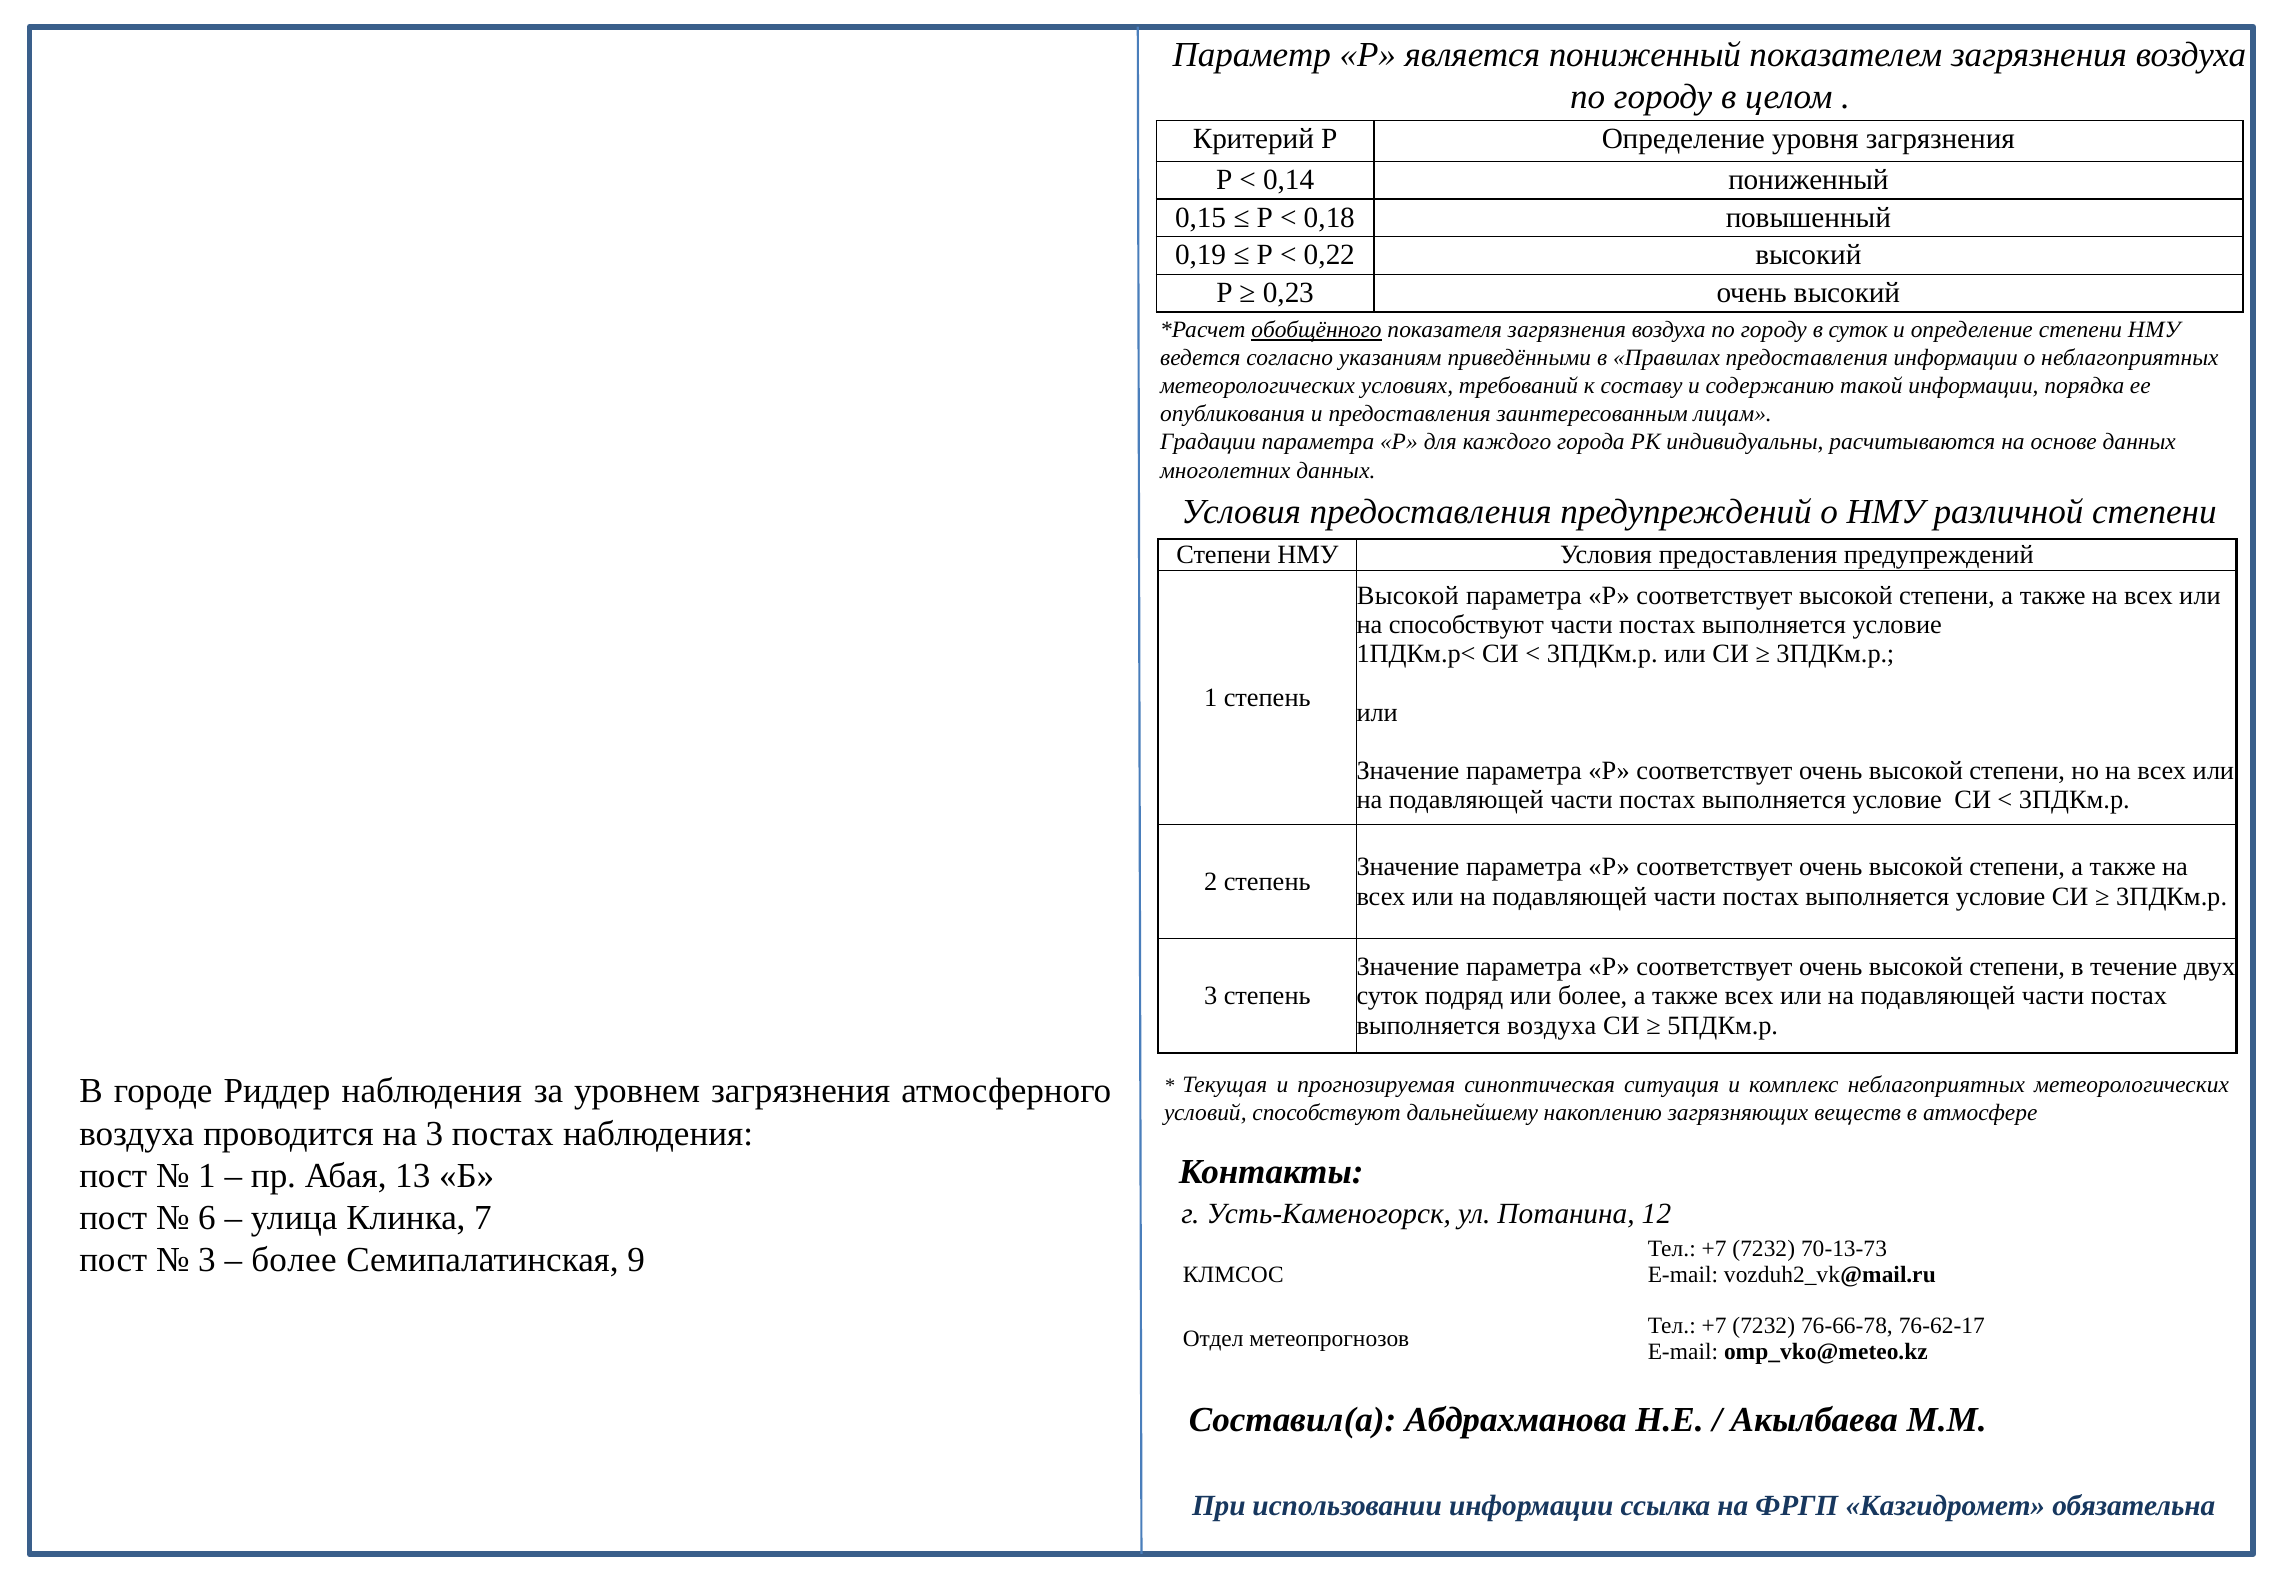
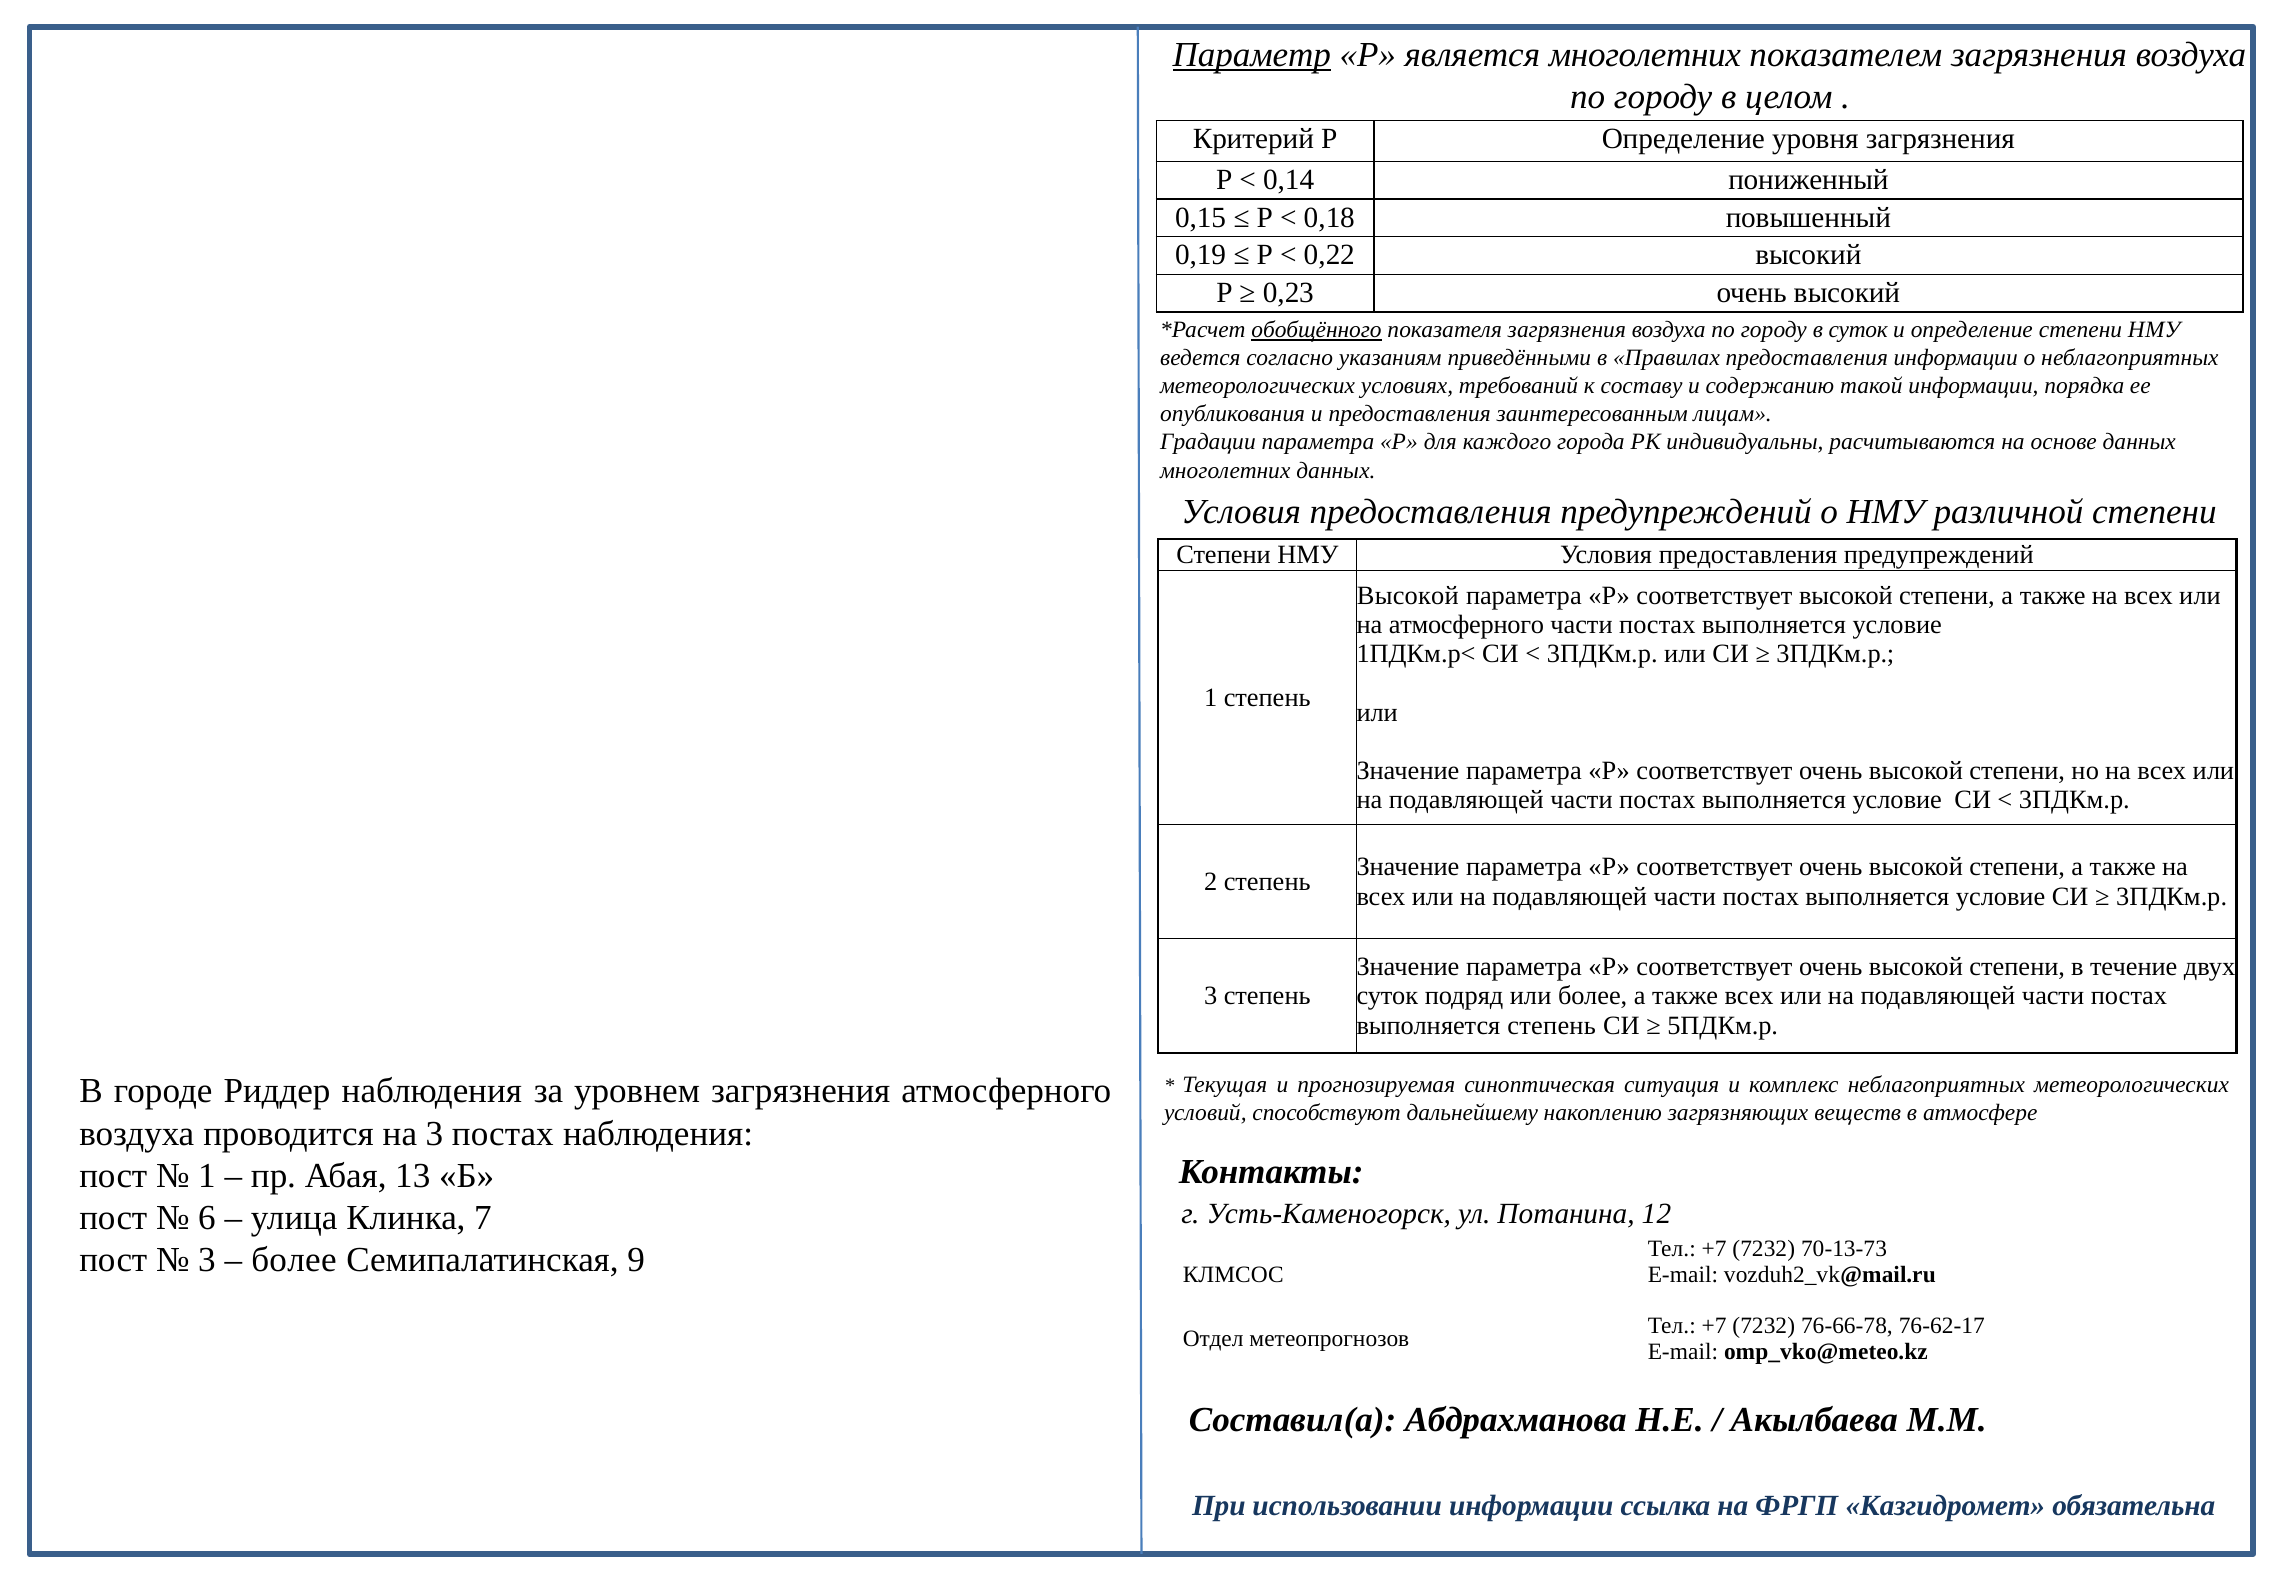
Параметр underline: none -> present (1252, 55)
является пониженный: пониженный -> многолетних (1645, 55)
на способствуют: способствуют -> атмосферного (1466, 625)
выполняется воздуха: воздуха -> степень (1552, 1025)
